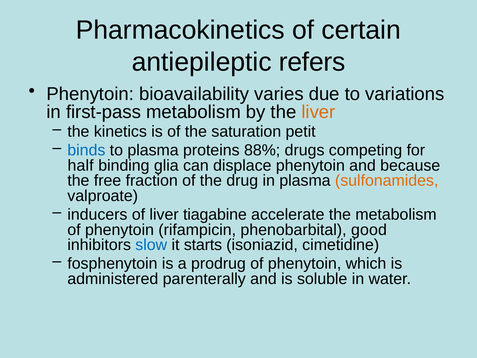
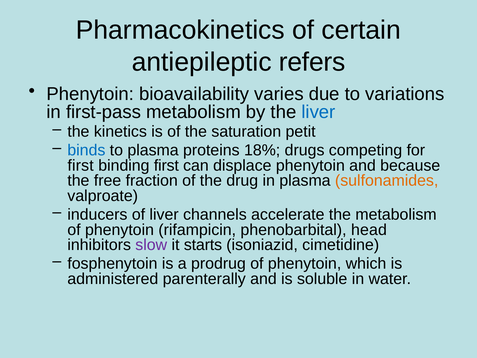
liver colour: orange -> blue (318, 112)
88%: 88% -> 18% (262, 150)
half: half -> first (81, 165)
binding glia: glia -> first (166, 165)
tiagabine: tiagabine -> channels (215, 214)
good: good -> head (369, 230)
slow colour: blue -> purple (151, 245)
